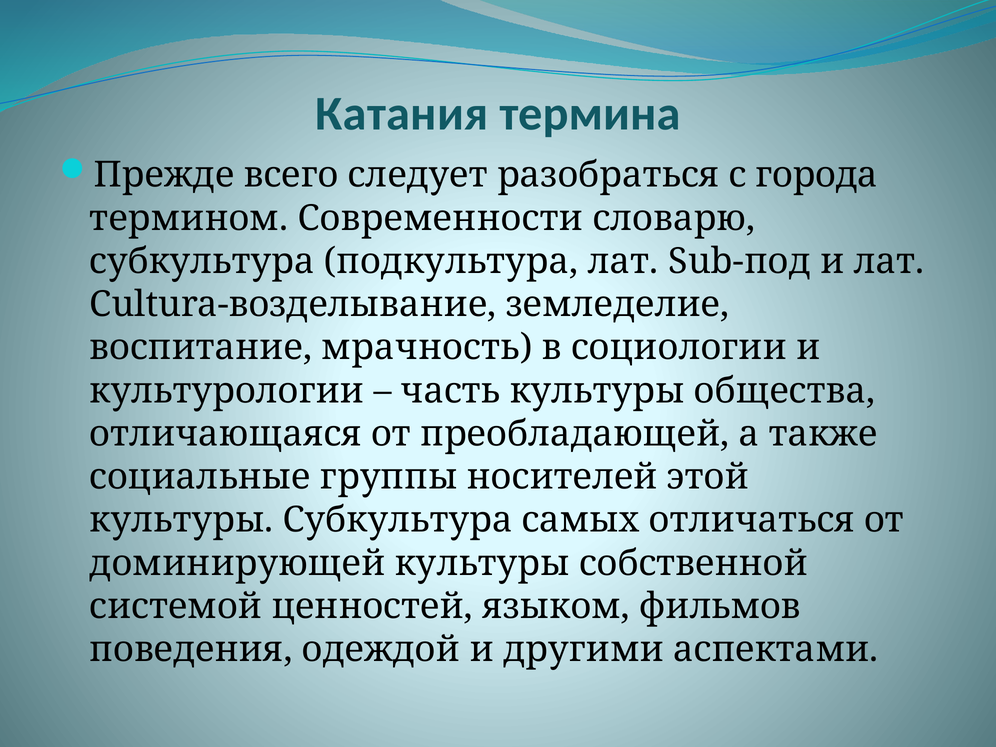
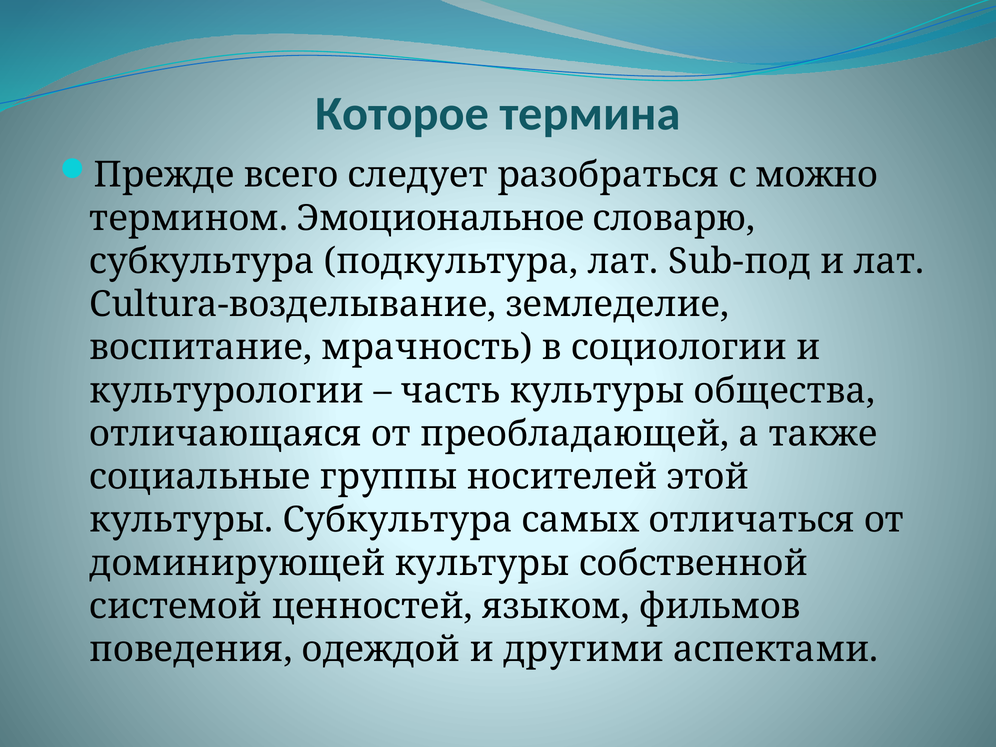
Катания: Катания -> Которое (402, 114)
города: города -> можно (817, 175)
Современности: Современности -> Эмоциональное (441, 218)
